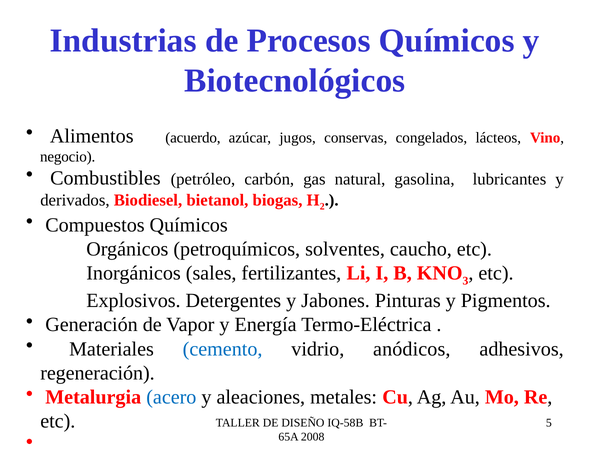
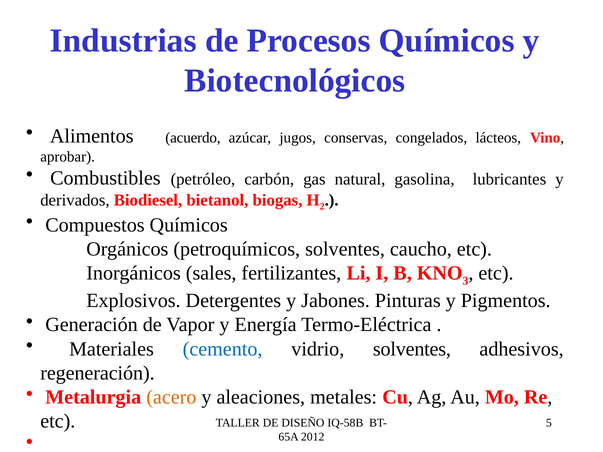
negocio: negocio -> aprobar (68, 157)
vidrio anódicos: anódicos -> solventes (412, 349)
acero colour: blue -> orange (171, 397)
2008: 2008 -> 2012 (313, 437)
